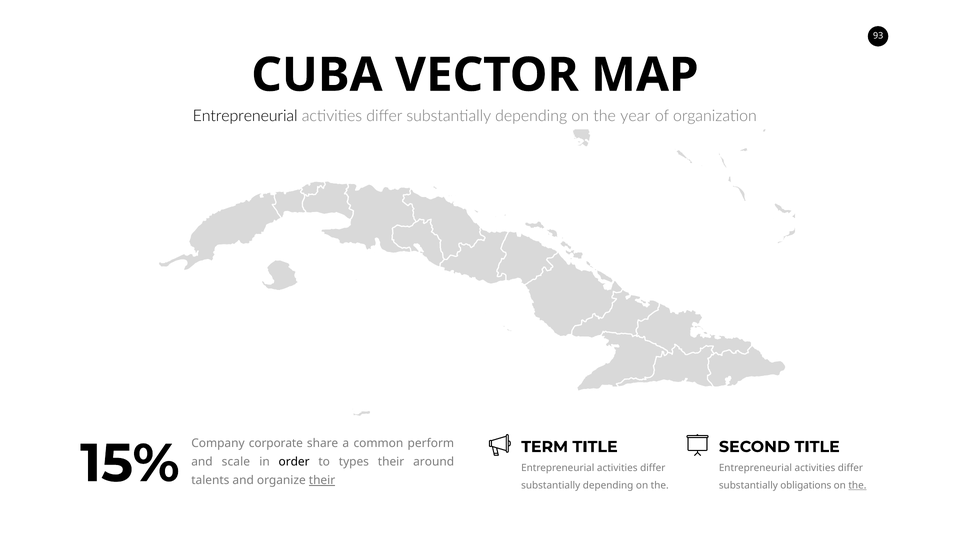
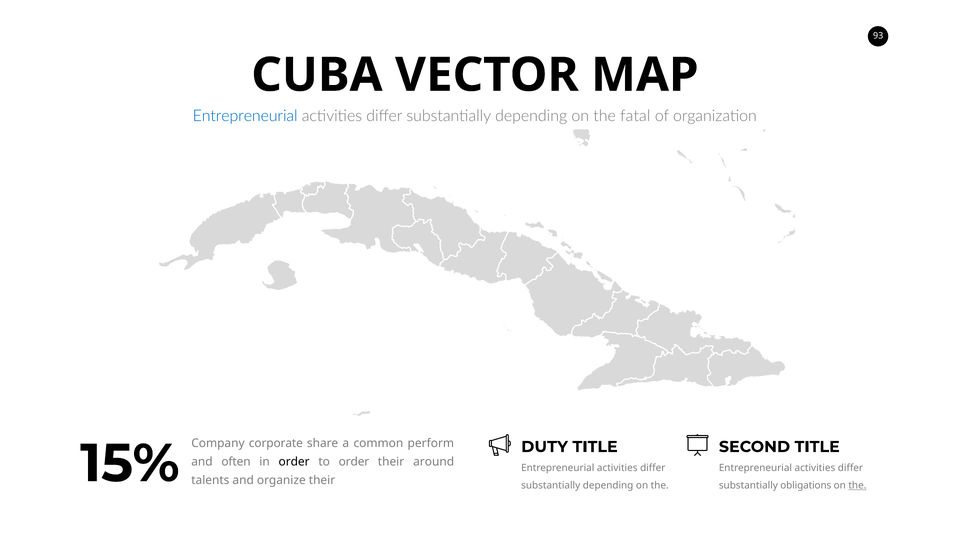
Entrepreneurial colour: black -> blue (245, 116)
year: year -> fatal (635, 116)
TERM: TERM -> DUTY (545, 447)
scale: scale -> often (236, 462)
to types: types -> order (354, 462)
their underline: present -> none (322, 481)
